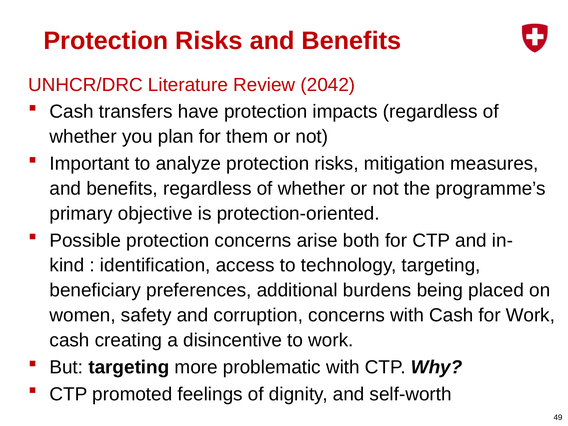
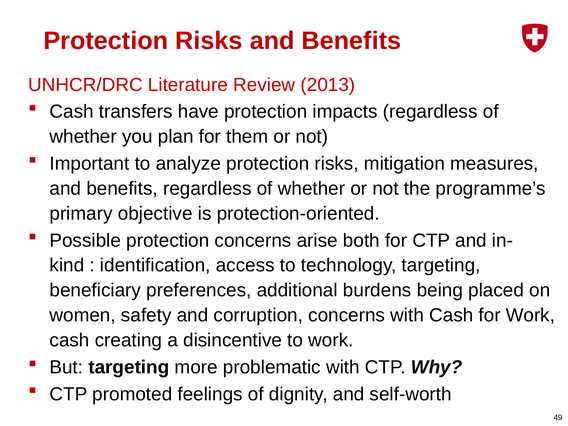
2042: 2042 -> 2013 (328, 85)
